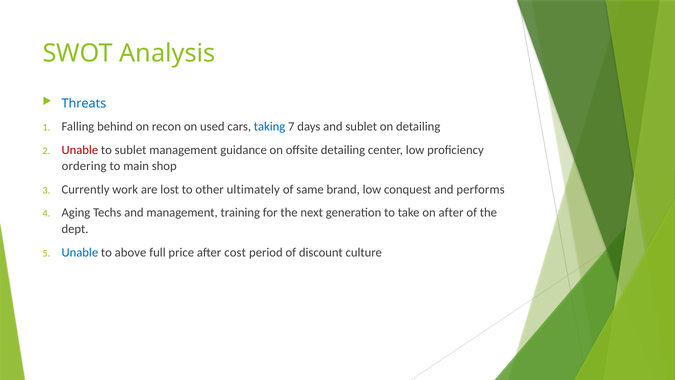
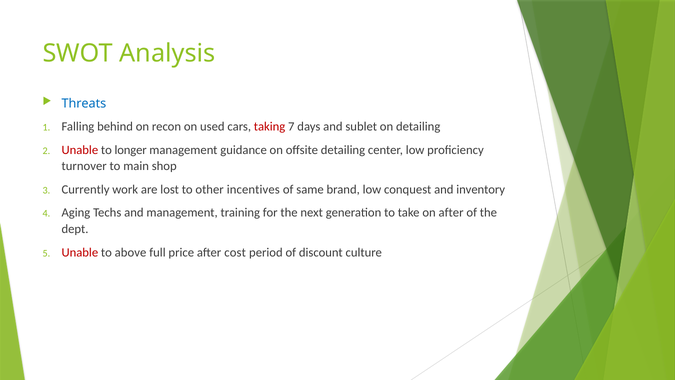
taking colour: blue -> red (270, 127)
to sublet: sublet -> longer (131, 150)
ordering: ordering -> turnover (84, 166)
ultimately: ultimately -> incentives (253, 189)
performs: performs -> inventory (481, 189)
Unable colour: blue -> red (80, 252)
